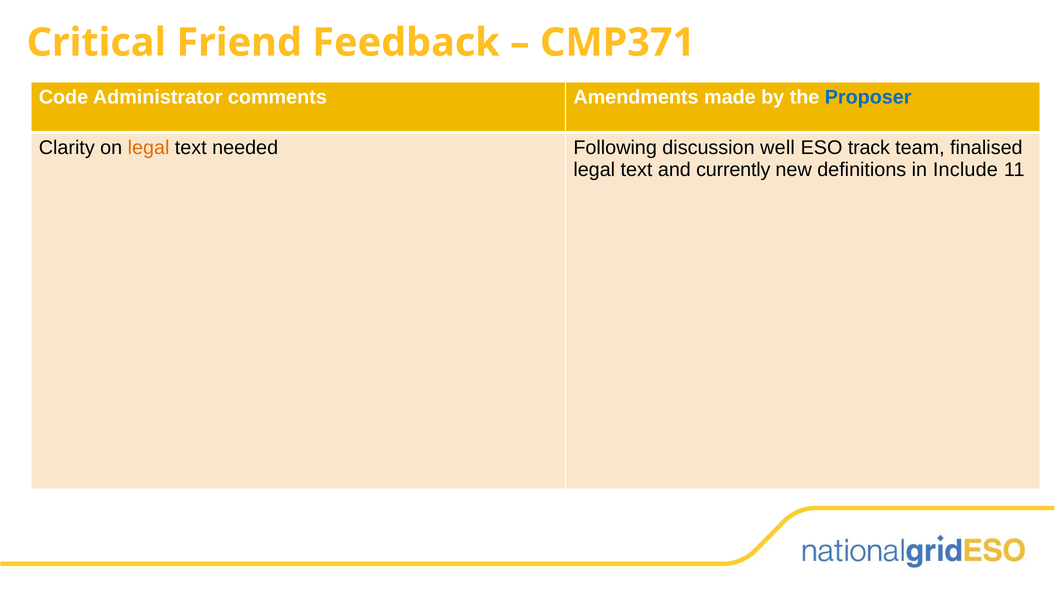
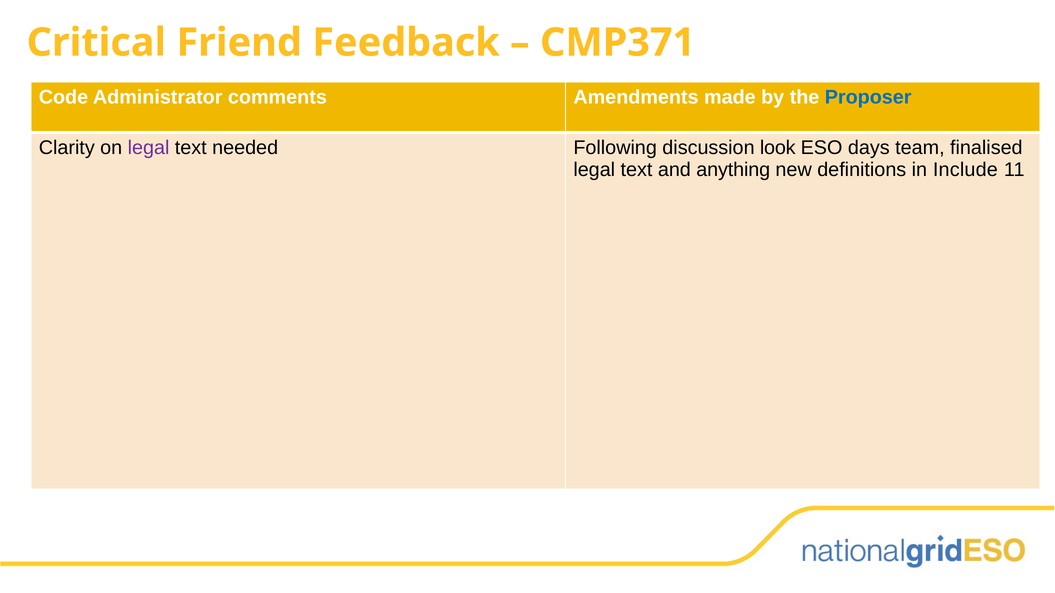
legal colour: orange -> purple (149, 148)
well: well -> look (778, 148)
track: track -> days (869, 148)
currently: currently -> anything (733, 170)
